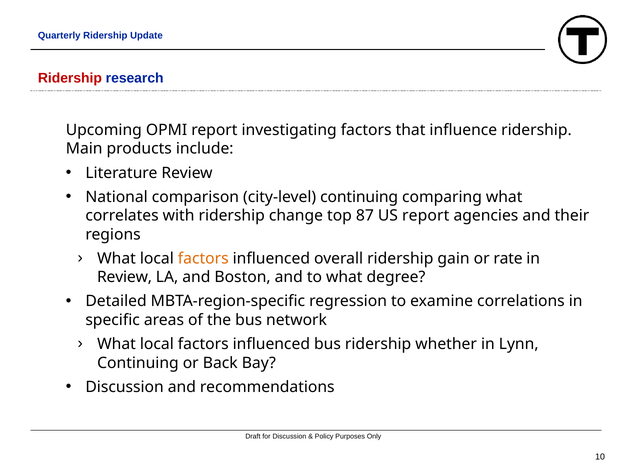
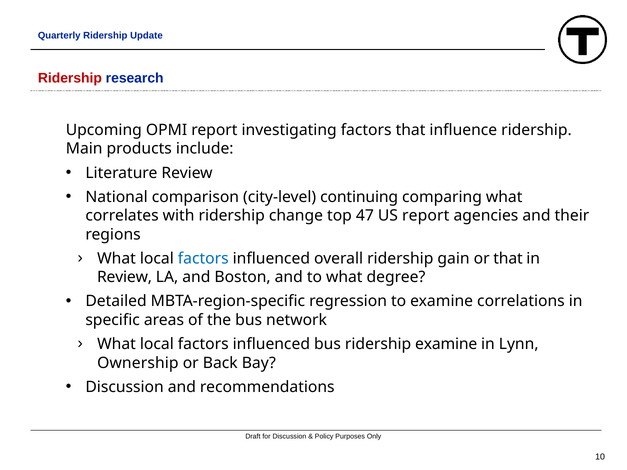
87: 87 -> 47 (365, 216)
factors colour: orange -> blue (203, 259)
or rate: rate -> that (508, 259)
ridership whether: whether -> examine (446, 344)
Continuing: Continuing -> Ownership (138, 363)
